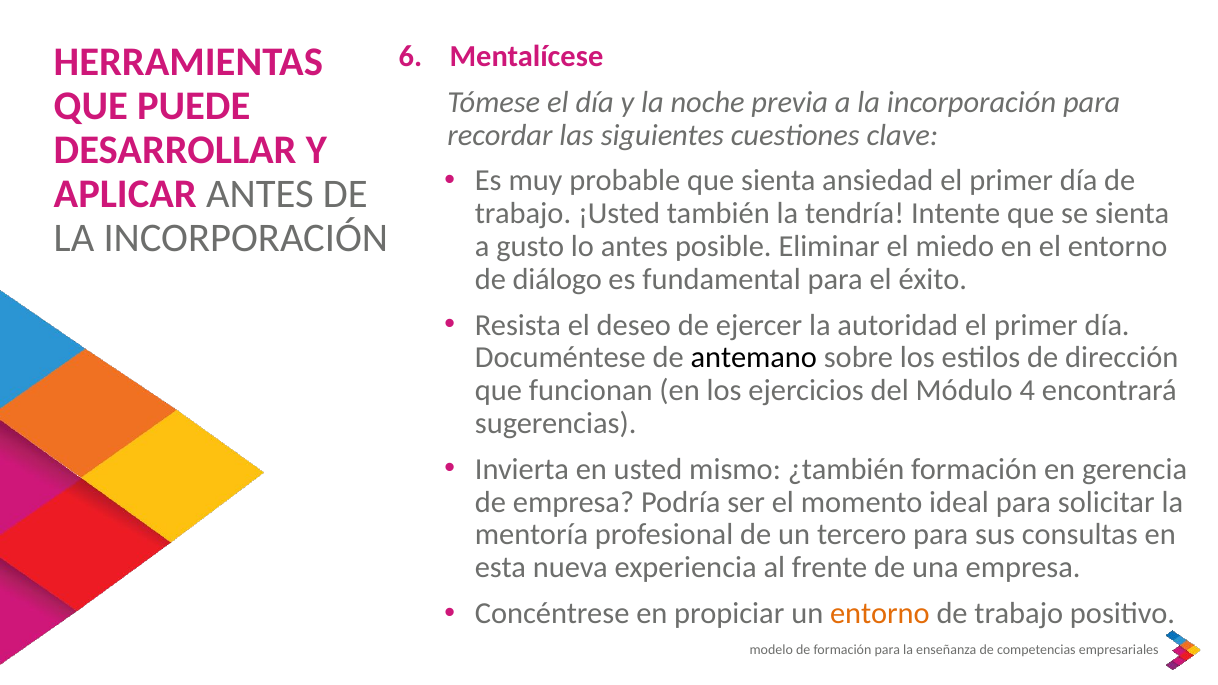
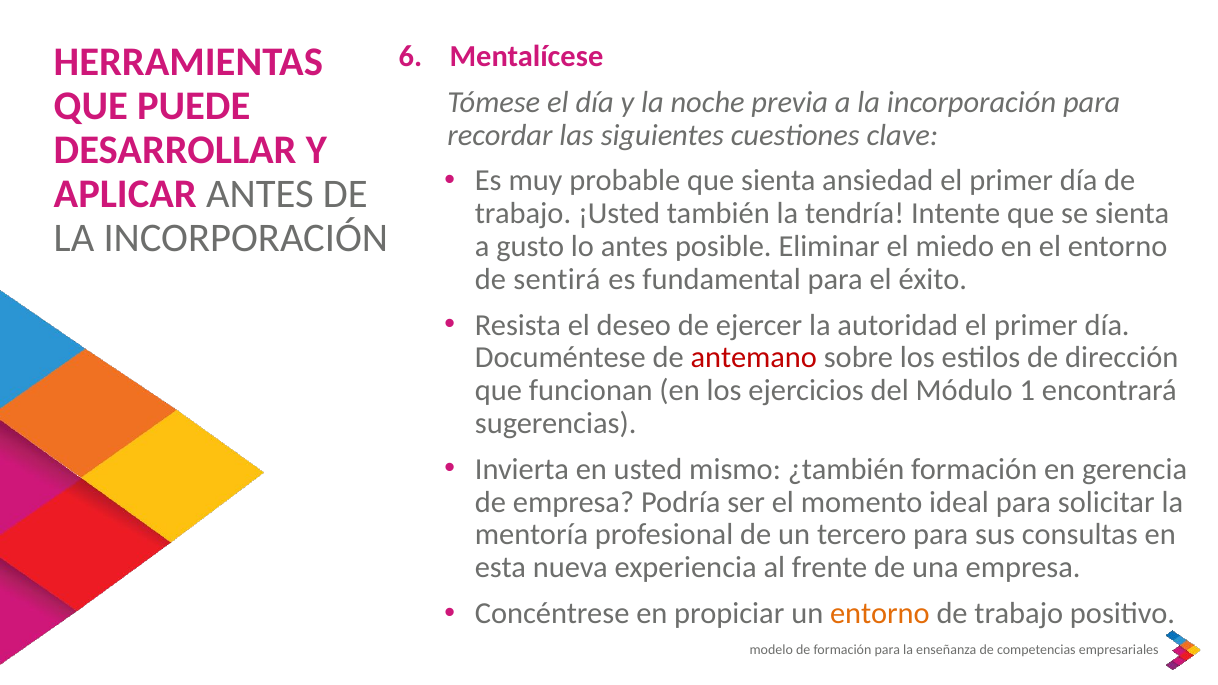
diálogo: diálogo -> sentirá (557, 279)
antemano colour: black -> red (754, 358)
4: 4 -> 1 (1027, 391)
